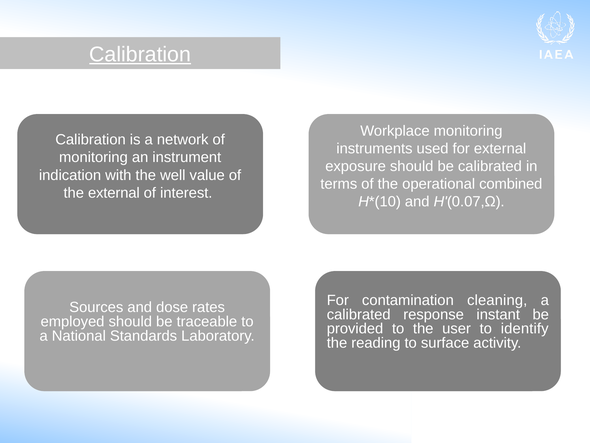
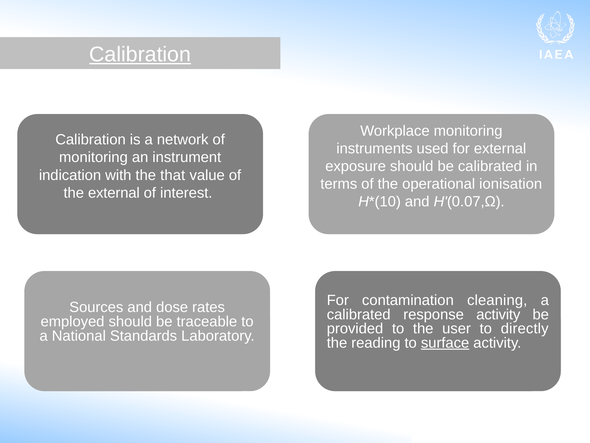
well: well -> that (173, 175)
combined: combined -> ionisation (511, 184)
response instant: instant -> activity (498, 314)
identify: identify -> directly (525, 328)
surface underline: none -> present (445, 343)
